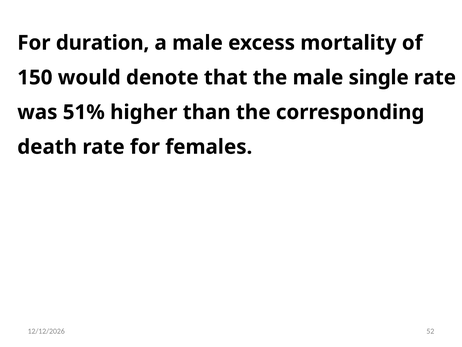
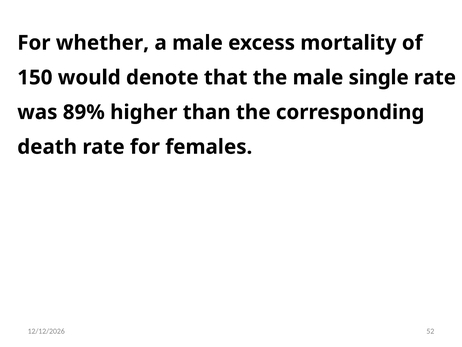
duration: duration -> whether (102, 43)
51%: 51% -> 89% (84, 112)
